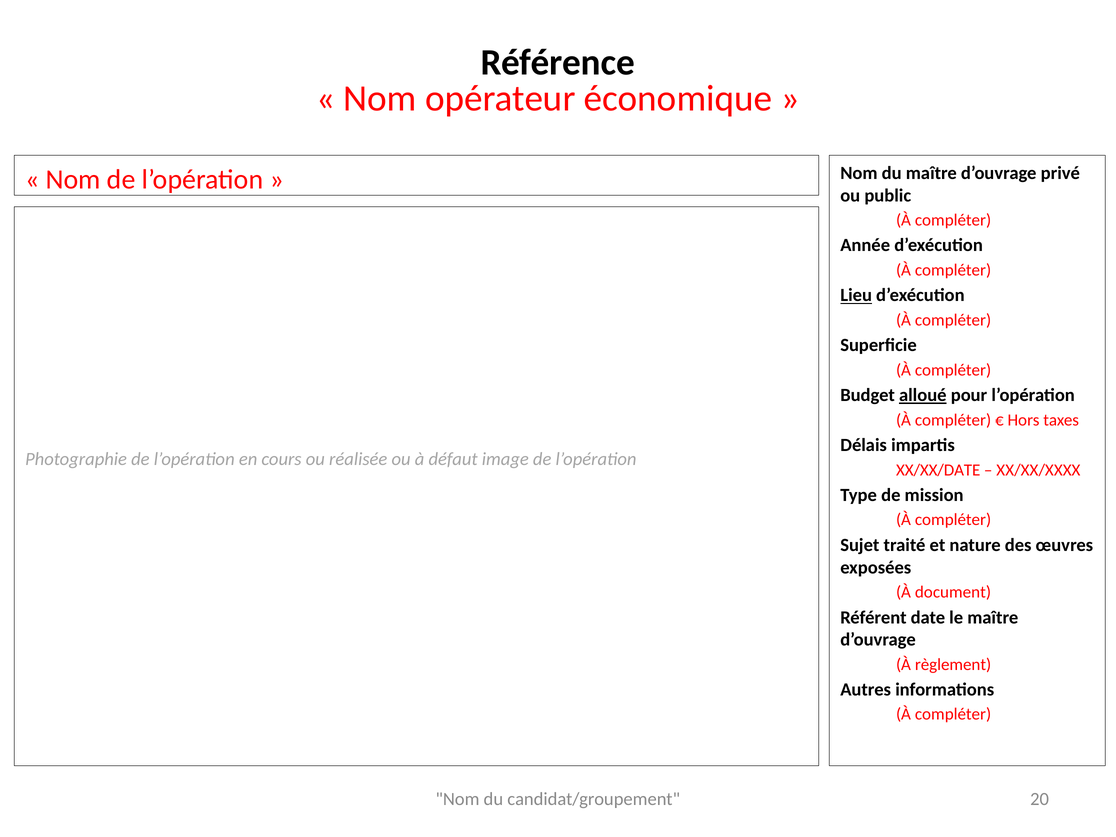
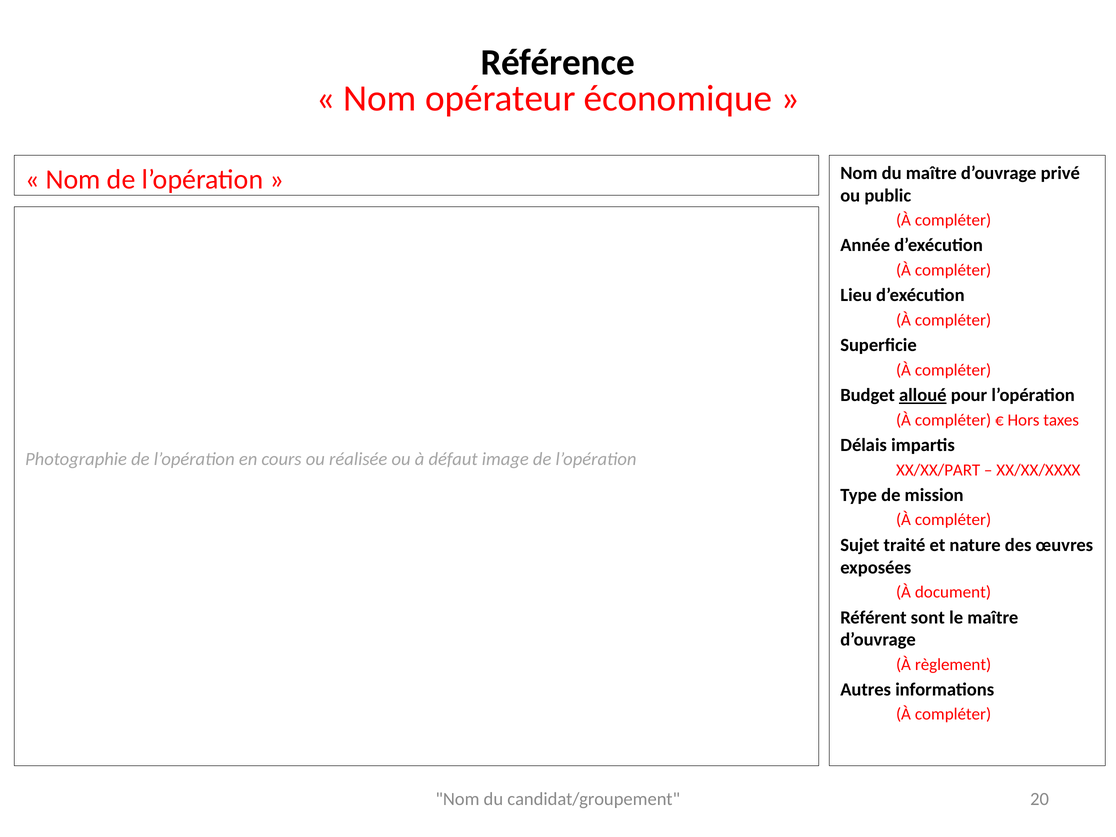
Lieu underline: present -> none (856, 295)
XX/XX/DATE: XX/XX/DATE -> XX/XX/PART (938, 470)
date: date -> sont (928, 617)
